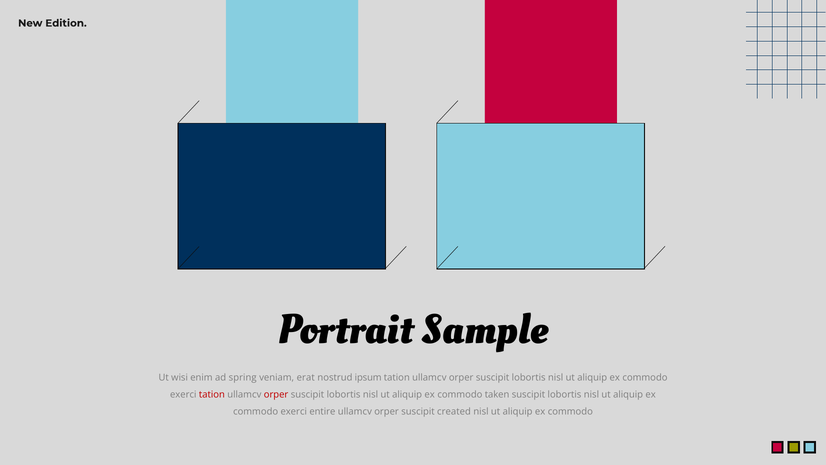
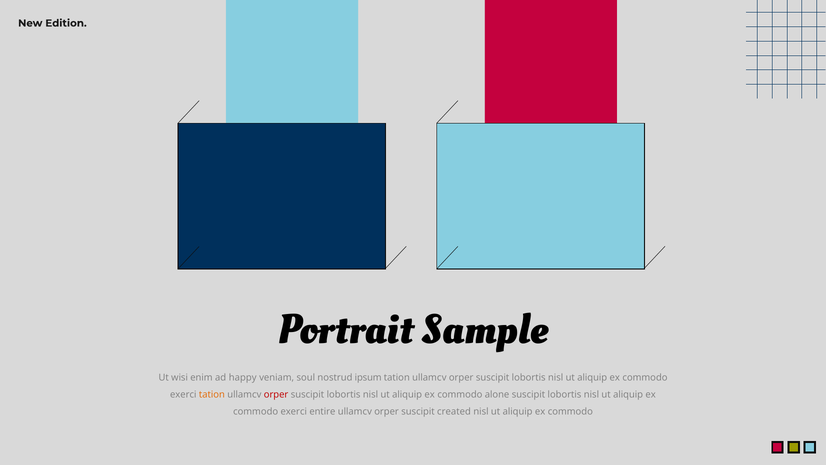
spring: spring -> happy (243, 377)
erat: erat -> soul (306, 377)
tation colour: red -> orange (212, 394)
taken: taken -> alone (497, 394)
